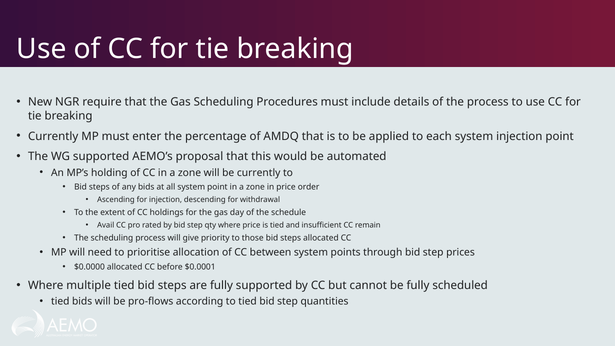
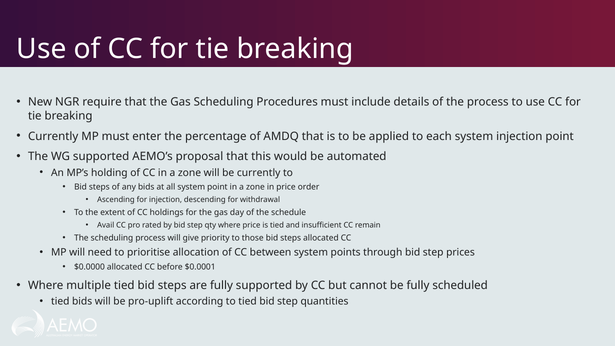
pro-flows: pro-flows -> pro-uplift (151, 301)
